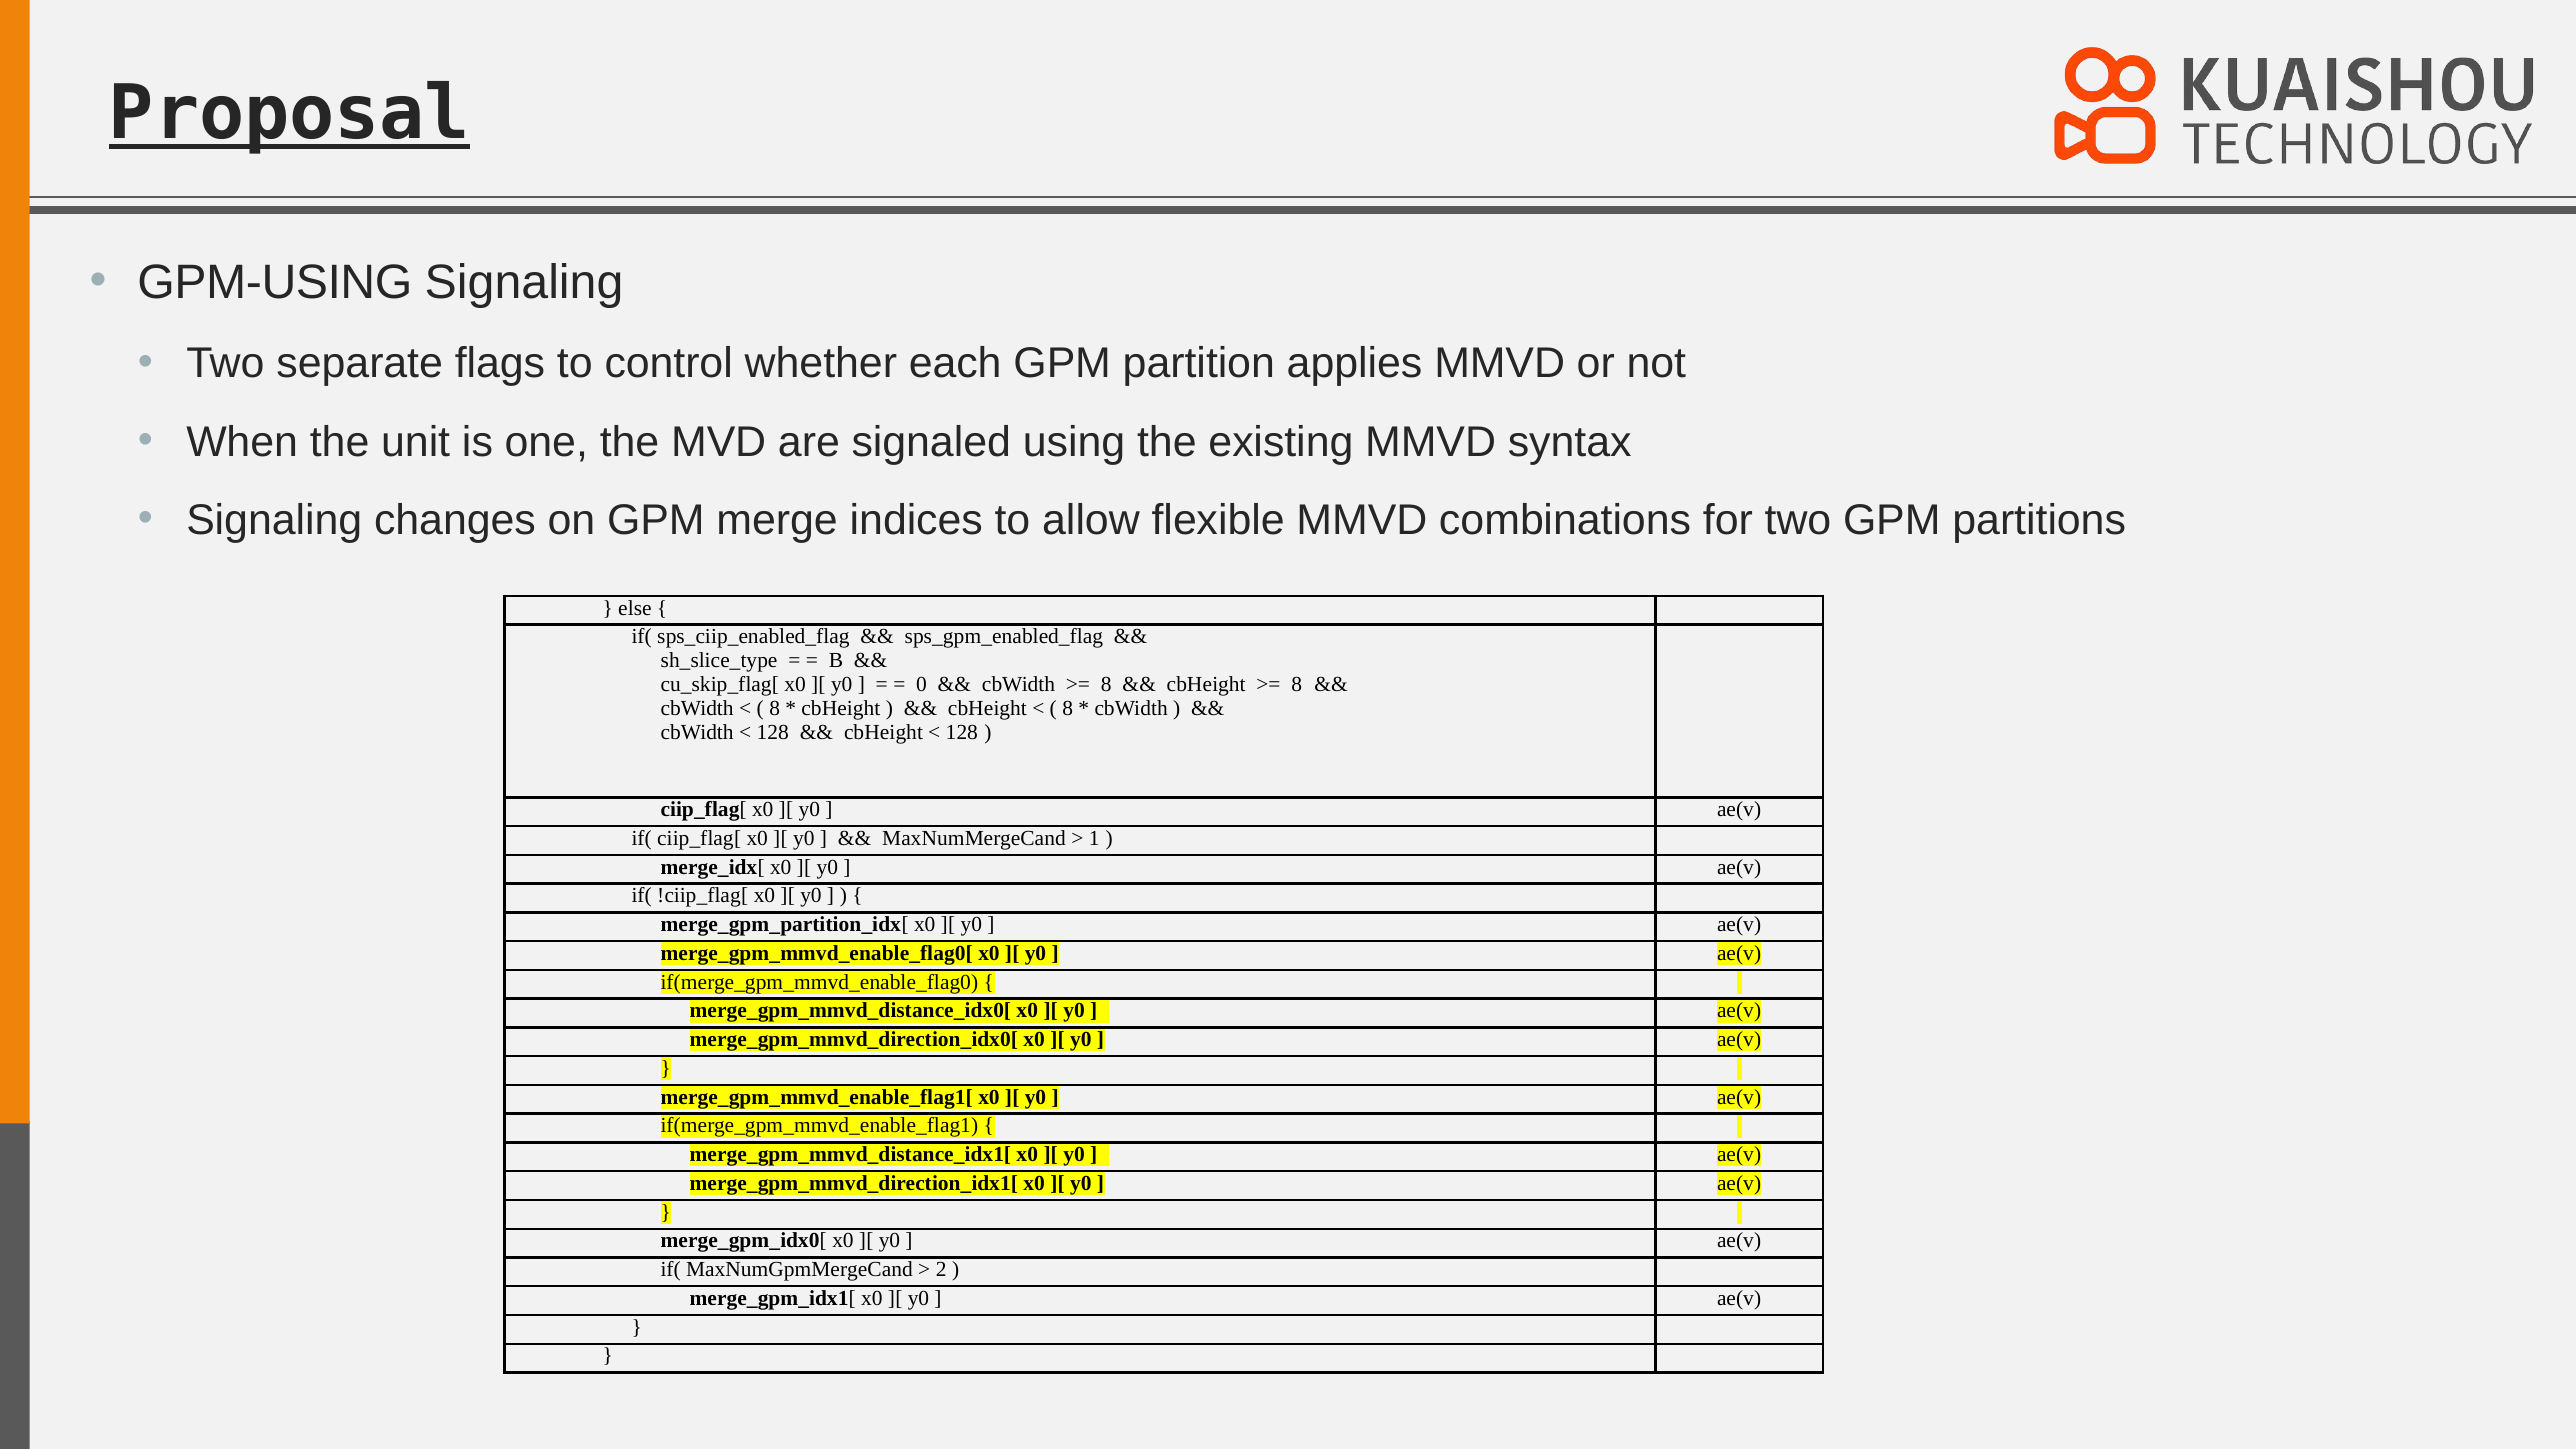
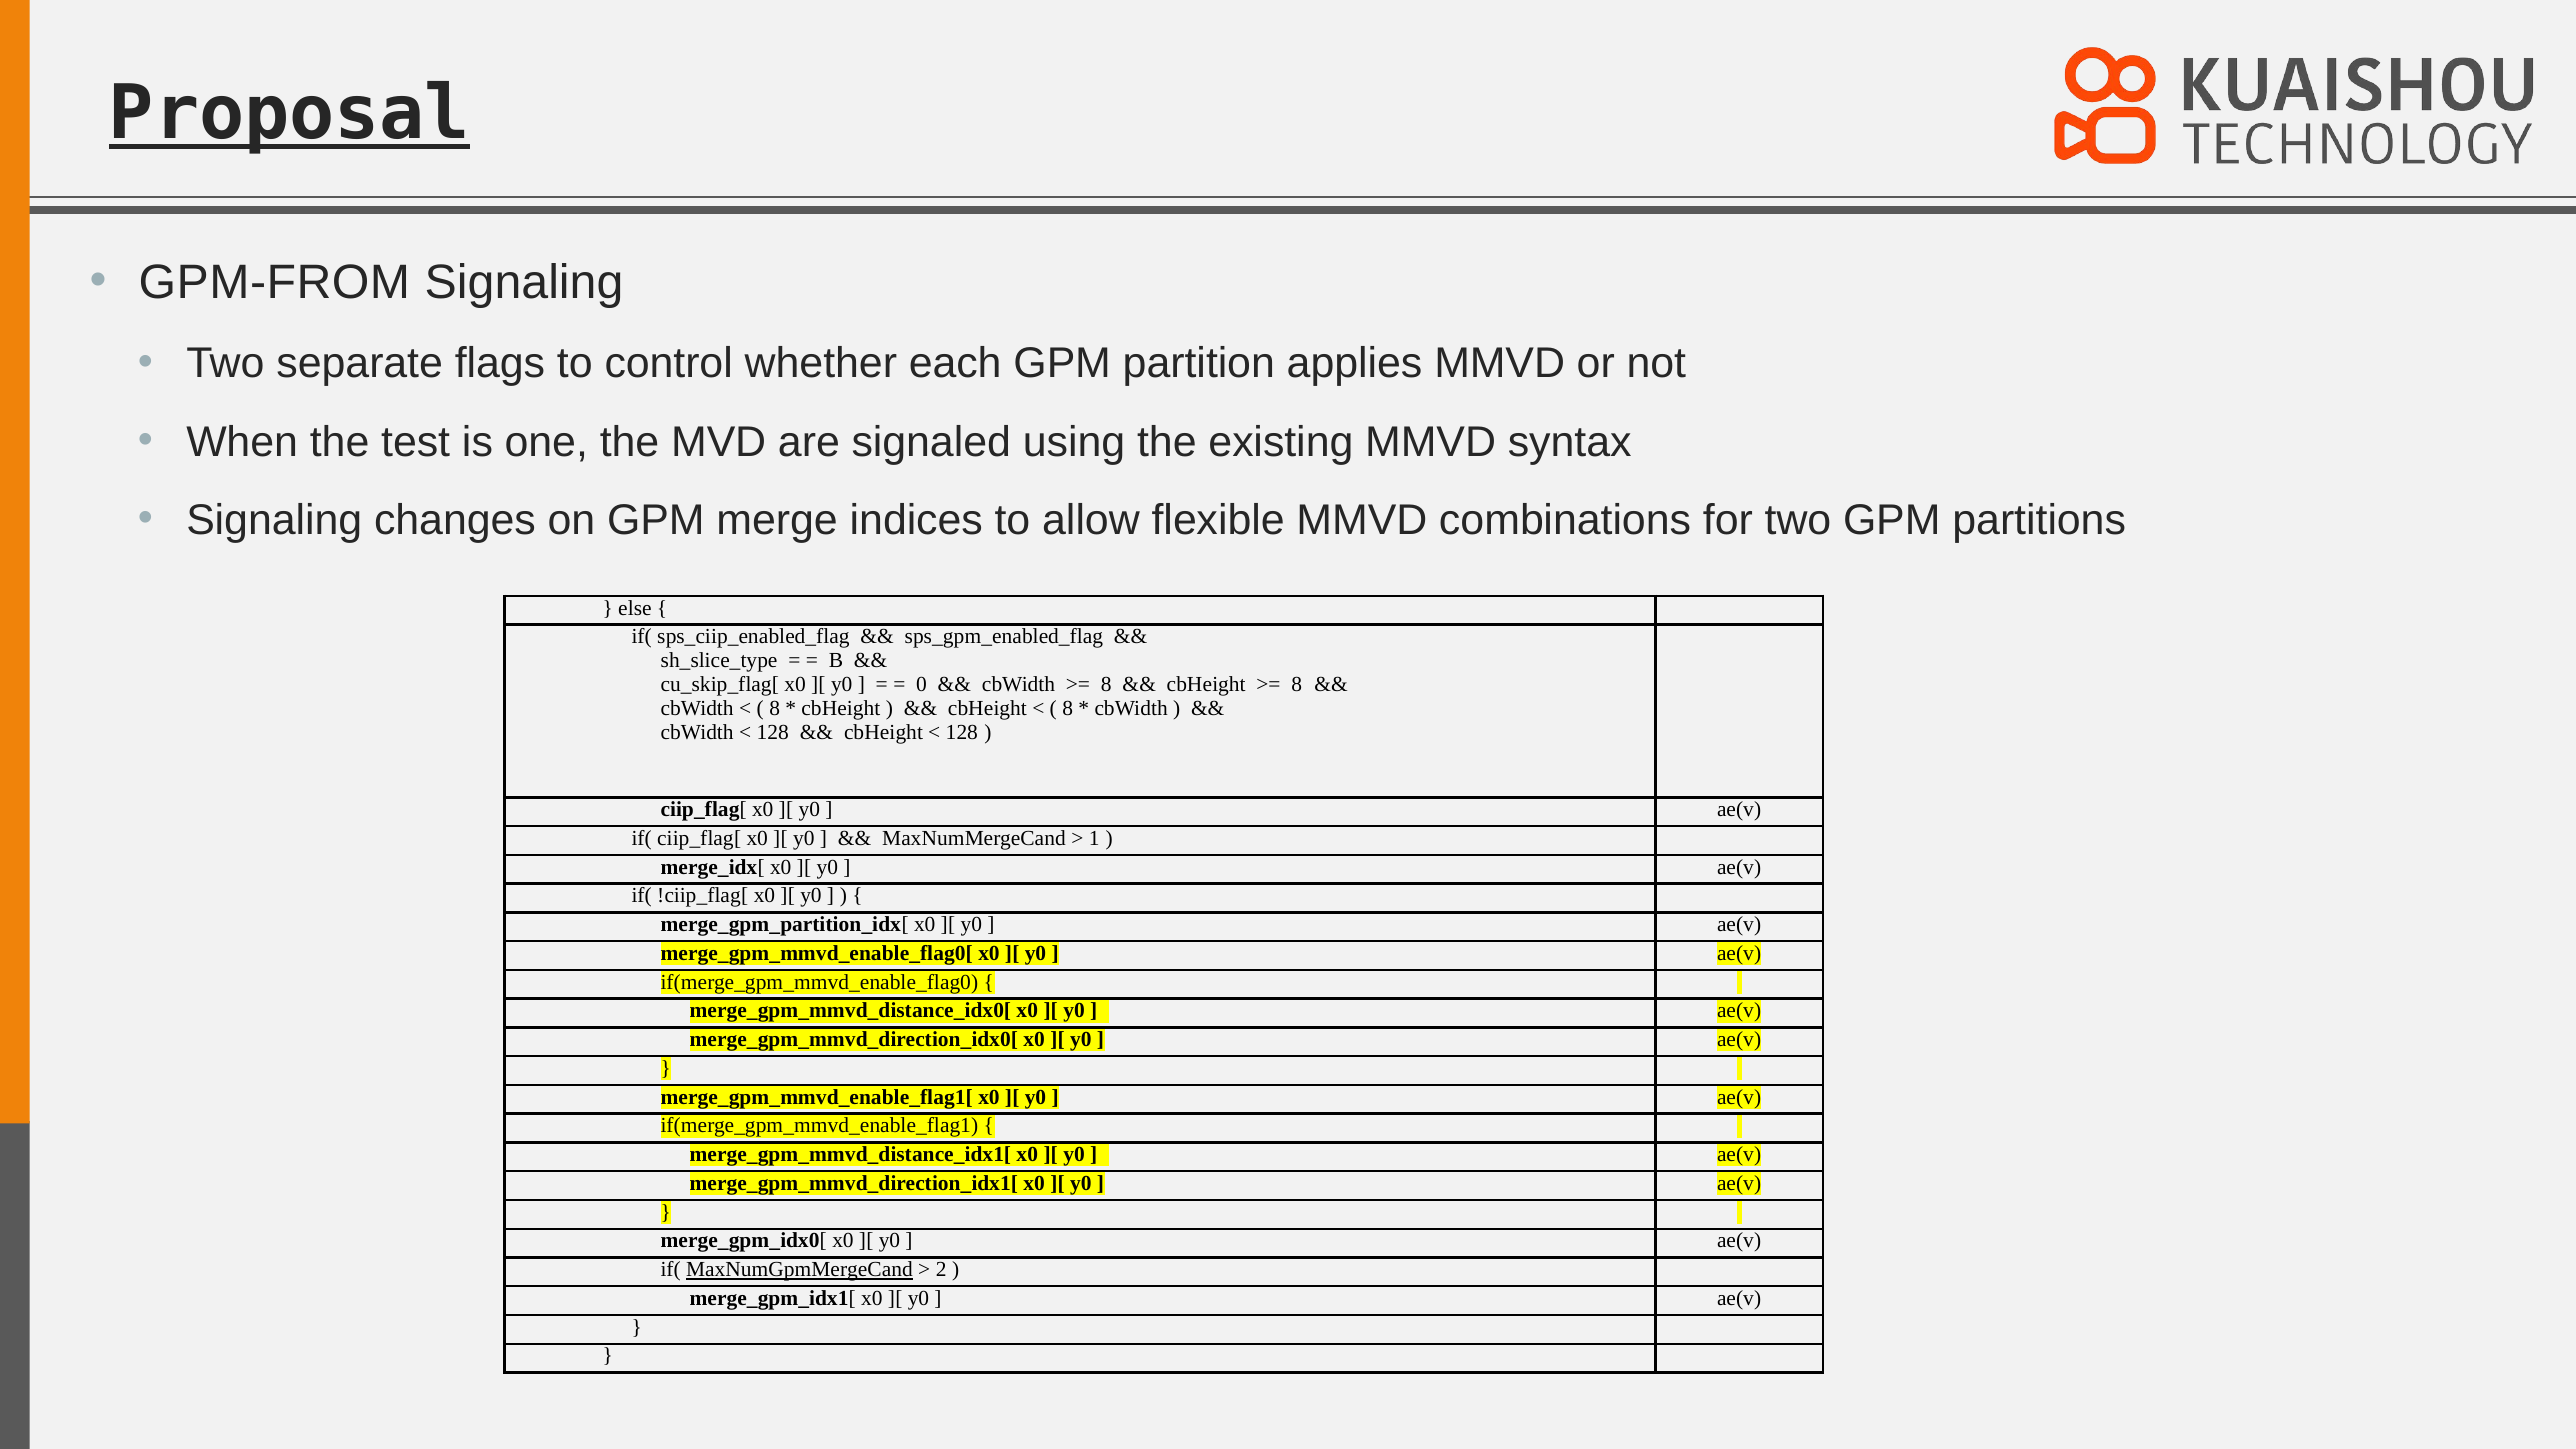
GPM-USING: GPM-USING -> GPM-FROM (274, 282)
unit: unit -> test (416, 442)
MaxNumGpmMergeCand underline: none -> present (799, 1270)
